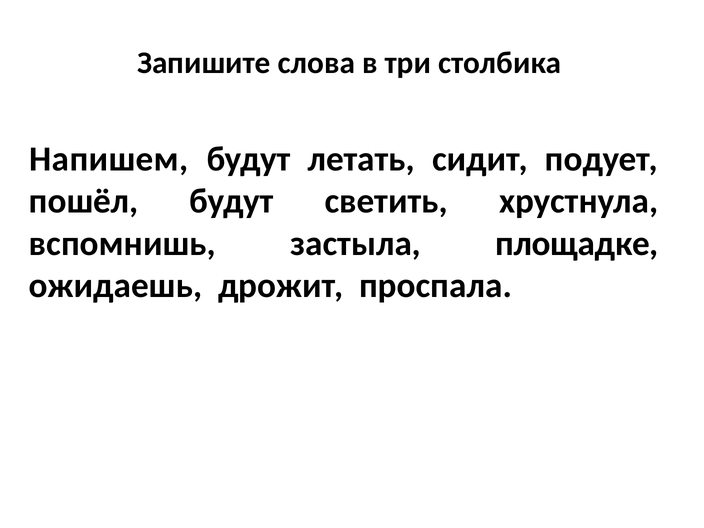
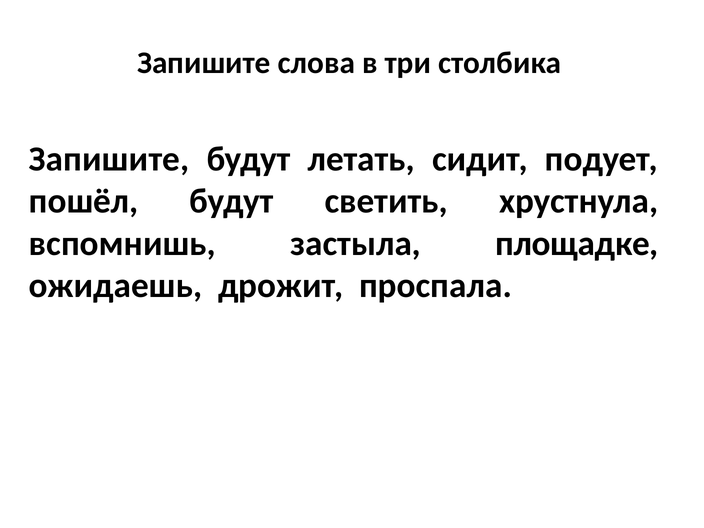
Напишем: Напишем -> Запишите (109, 159)
